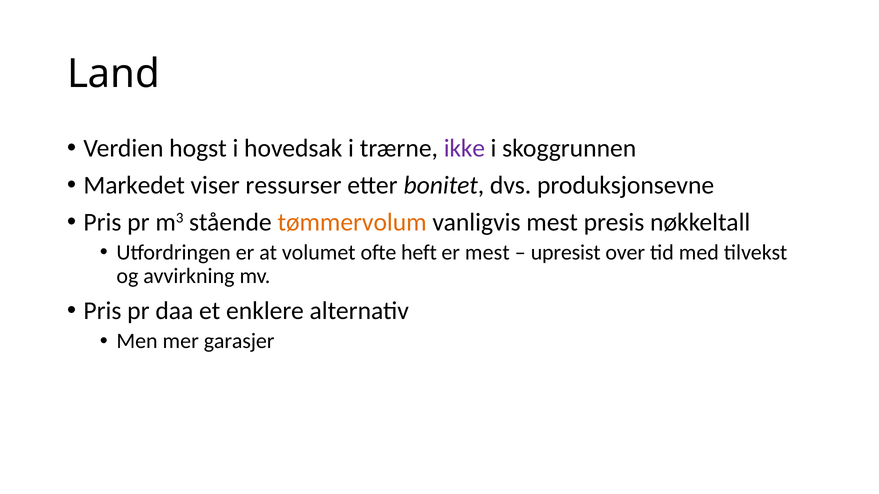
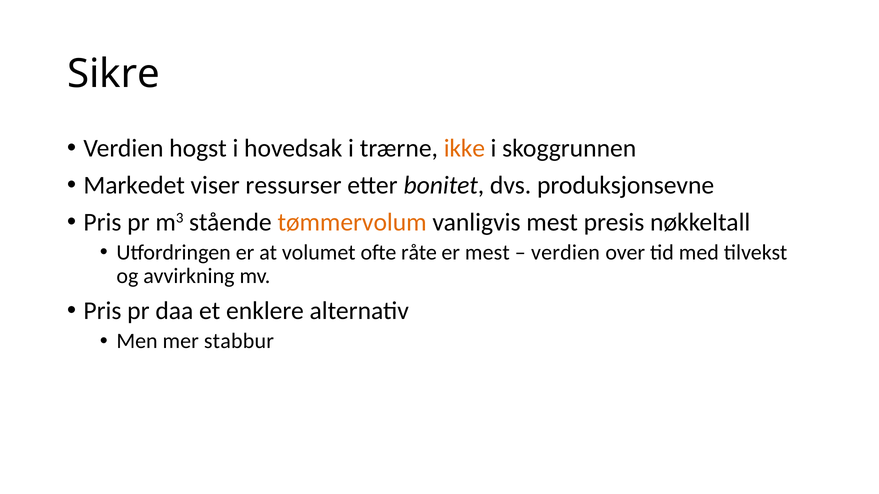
Land: Land -> Sikre (113, 74)
ikke colour: purple -> orange (464, 149)
heft: heft -> råte (419, 253)
upresist: upresist -> verdien (565, 253)
garasjer: garasjer -> stabbur (239, 341)
